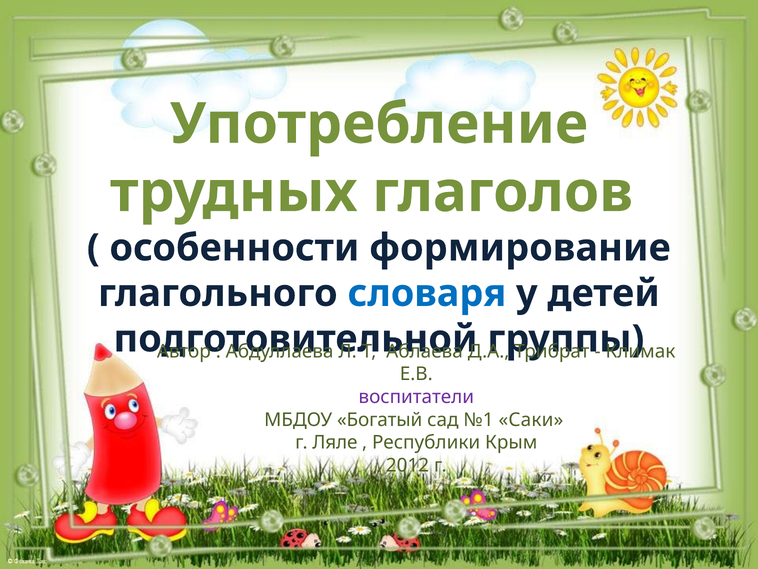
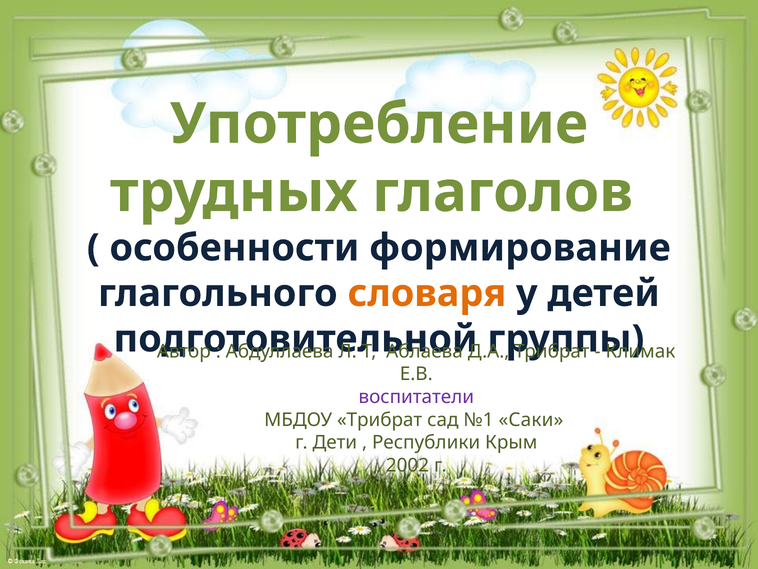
словаря colour: blue -> orange (427, 293)
МБДОУ Богатый: Богатый -> Трибрат (380, 419)
Ляле: Ляле -> Дети (335, 442)
2012: 2012 -> 2002 (408, 465)
